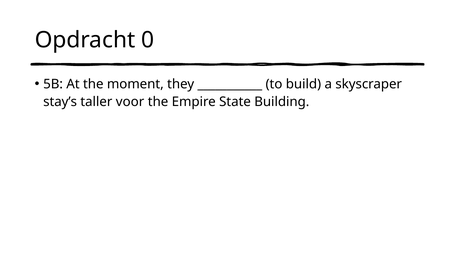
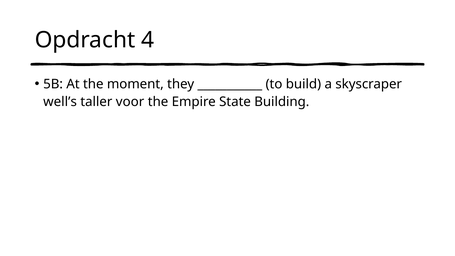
0: 0 -> 4 (148, 40)
stay’s: stay’s -> well’s (60, 102)
